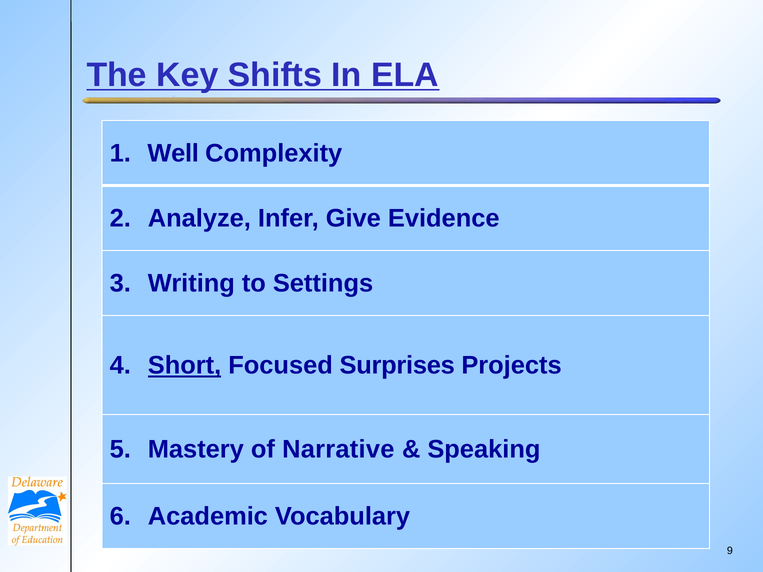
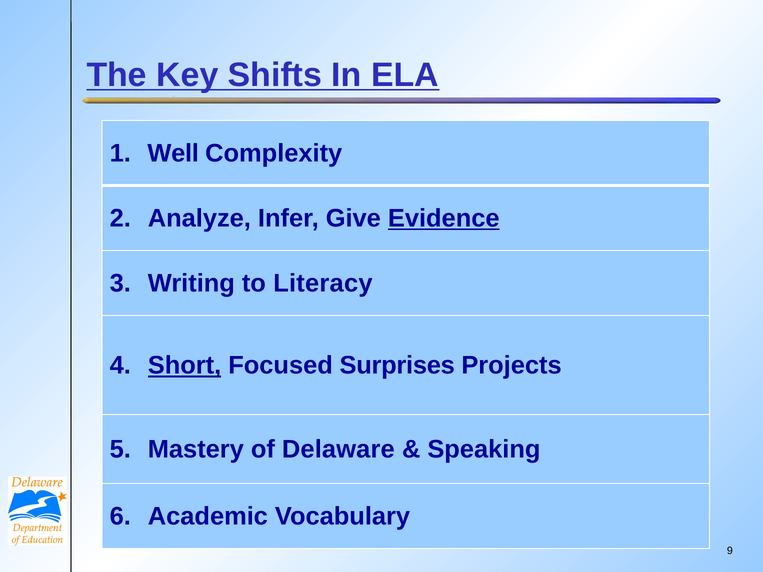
Evidence underline: none -> present (444, 219)
Settings: Settings -> Literacy (323, 284)
Narrative: Narrative -> Delaware (338, 450)
